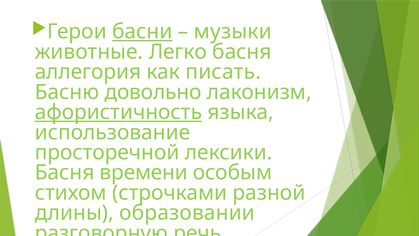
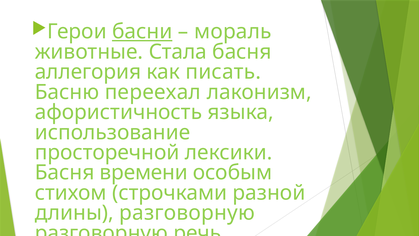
музыки: музыки -> мораль (233, 32)
Легко: Легко -> Стала (178, 52)
довольно: довольно -> переехал (153, 92)
афористичность underline: present -> none (118, 112)
длины образовании: образовании -> разговорную (187, 213)
